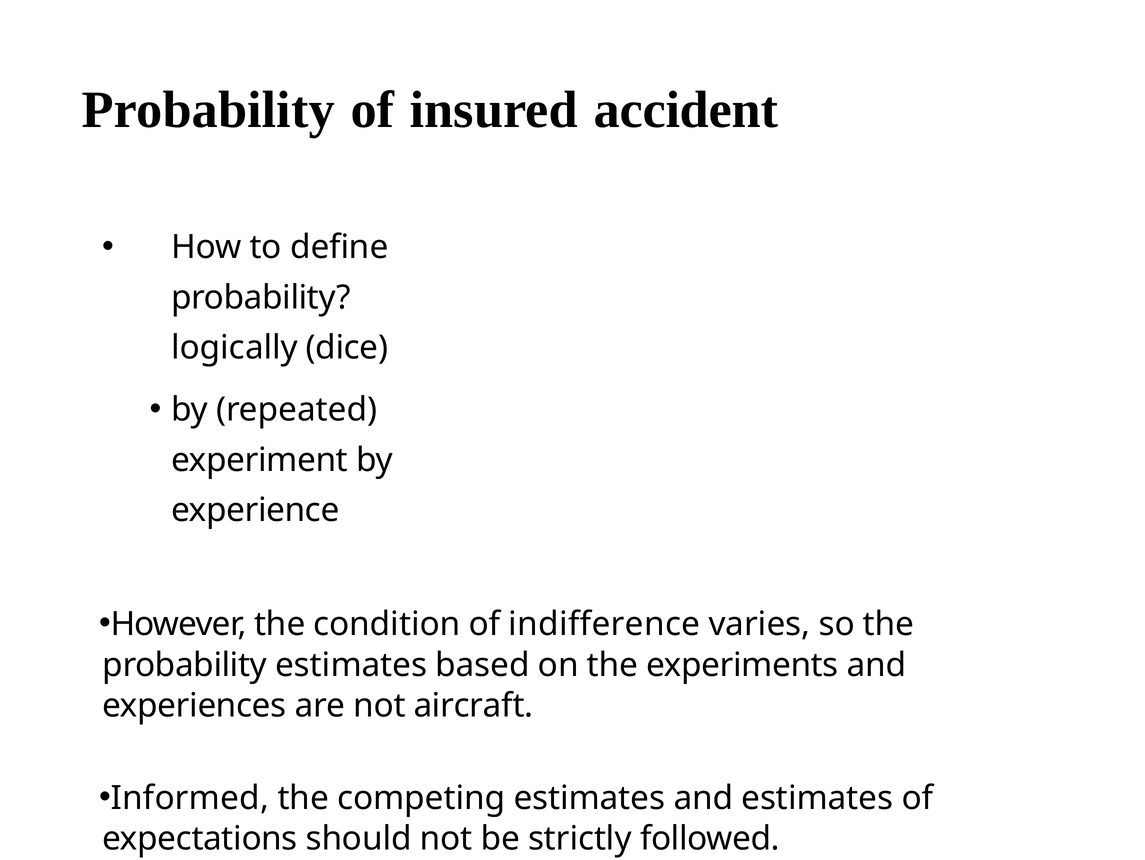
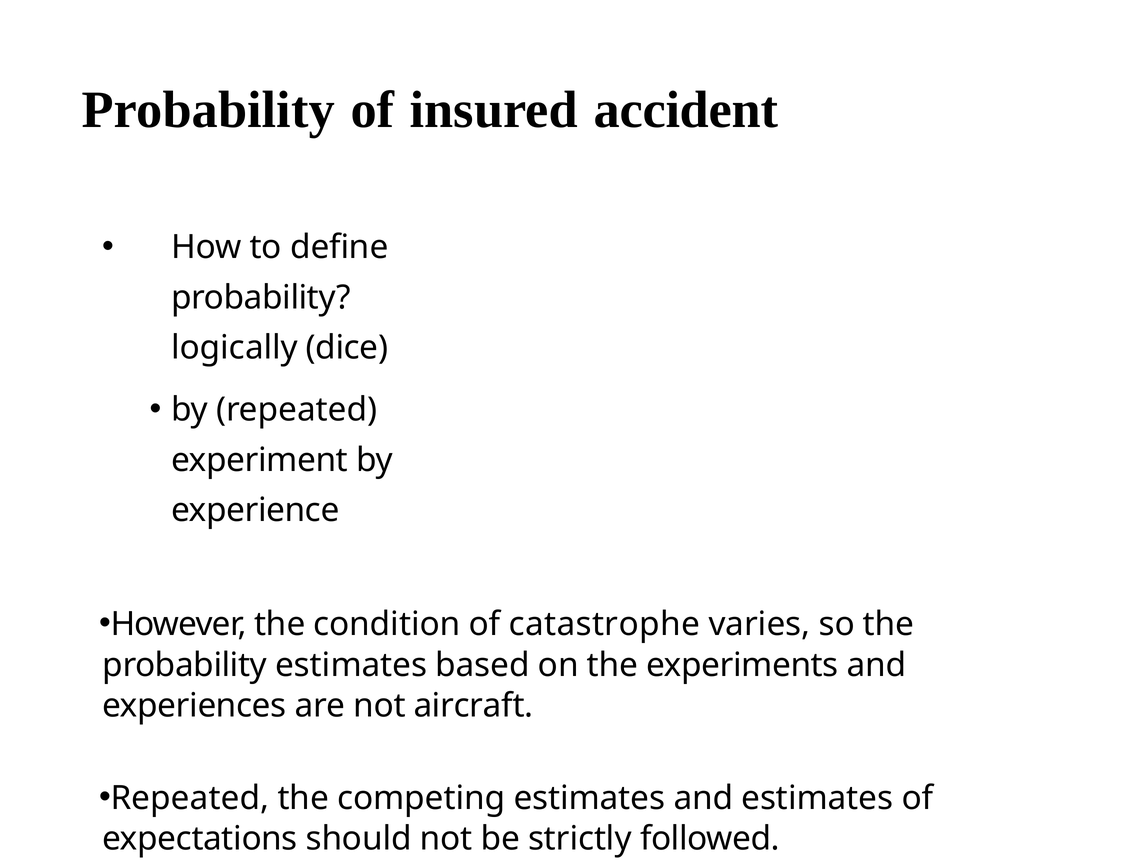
indifference: indifference -> catastrophe (604, 624)
Informed: Informed -> Repeated (190, 798)
